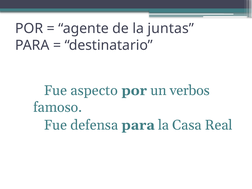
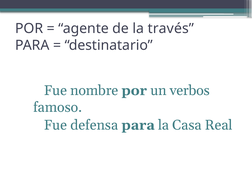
juntas: juntas -> través (171, 29)
aspecto: aspecto -> nombre (94, 90)
